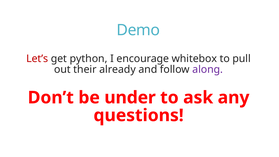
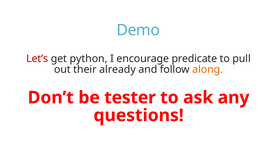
whitebox: whitebox -> predicate (194, 59)
along colour: purple -> orange (208, 69)
under: under -> tester (130, 98)
